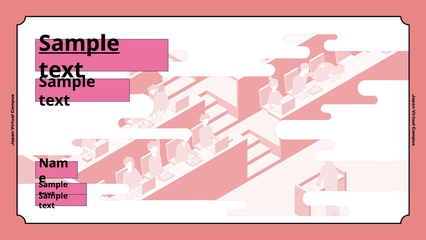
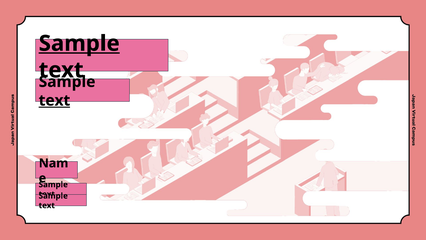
text underline: none -> present (54, 100)
